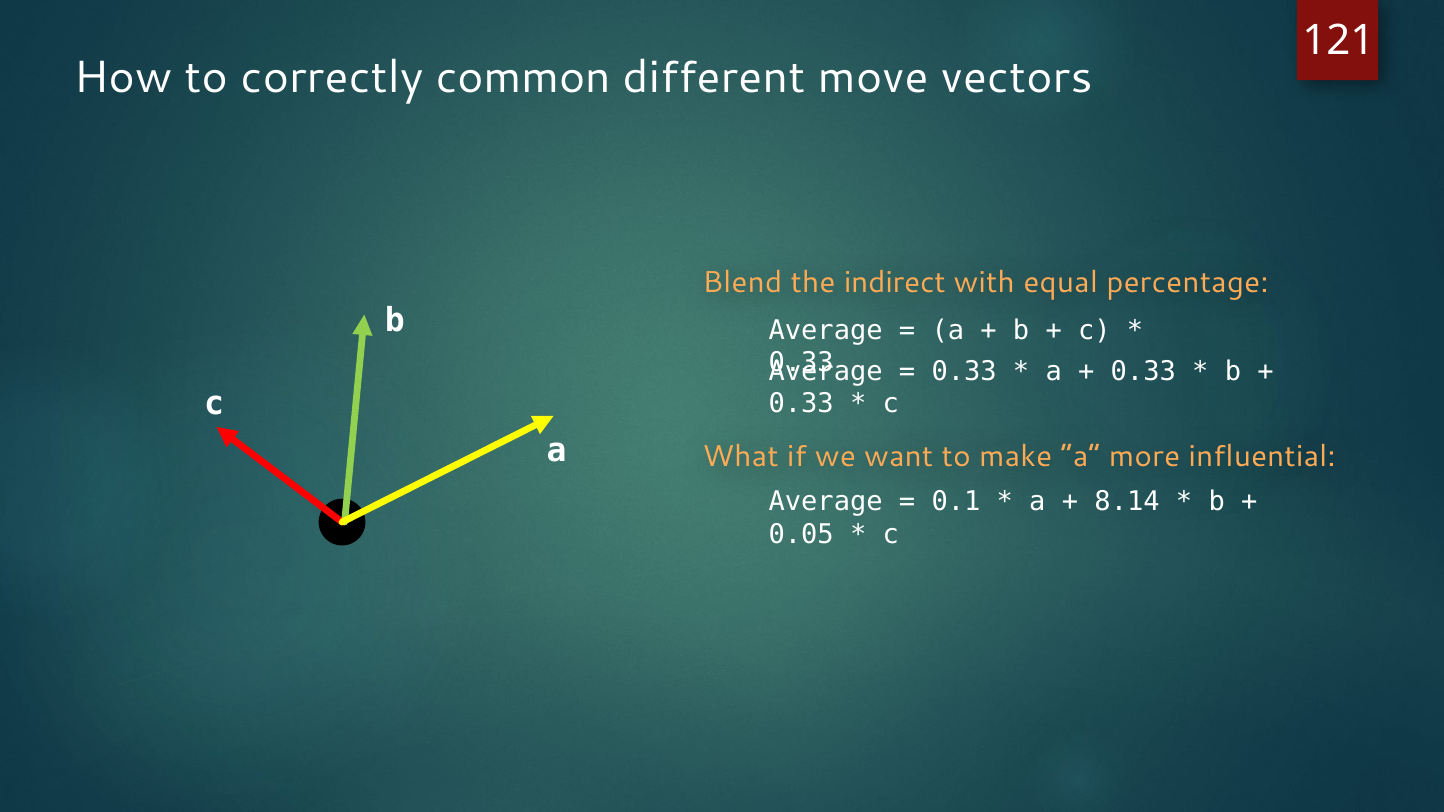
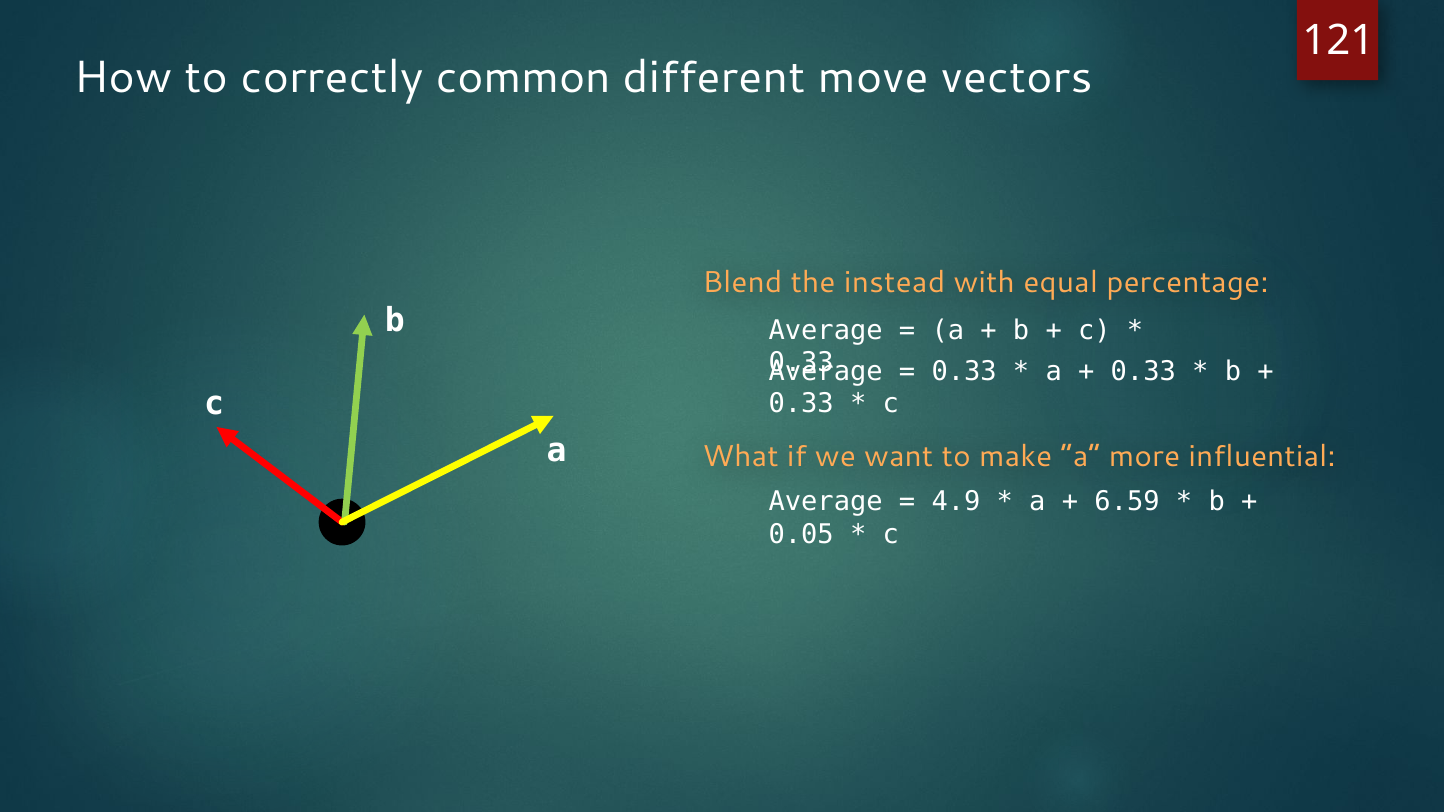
indirect: indirect -> instead (895, 282)
0.1: 0.1 -> 4.9 (956, 502)
8.14: 8.14 -> 6.59 (1127, 502)
